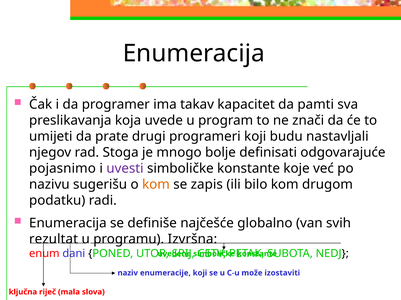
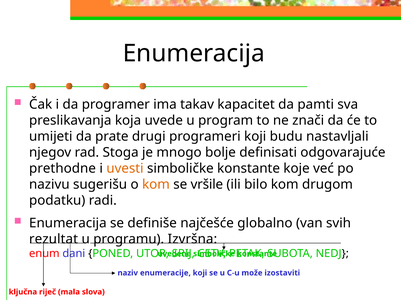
pojasnimo: pojasnimo -> prethodne (62, 169)
uvesti colour: purple -> orange (125, 169)
zapis: zapis -> vršile (207, 185)
